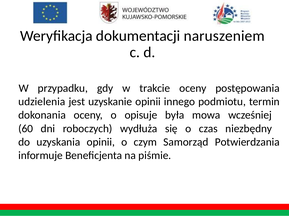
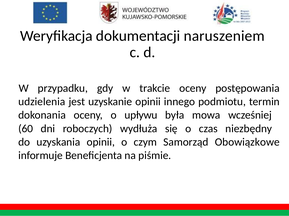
opisuje: opisuje -> upływu (141, 115)
Potwierdzania: Potwierdzania -> Obowiązkowe (247, 142)
